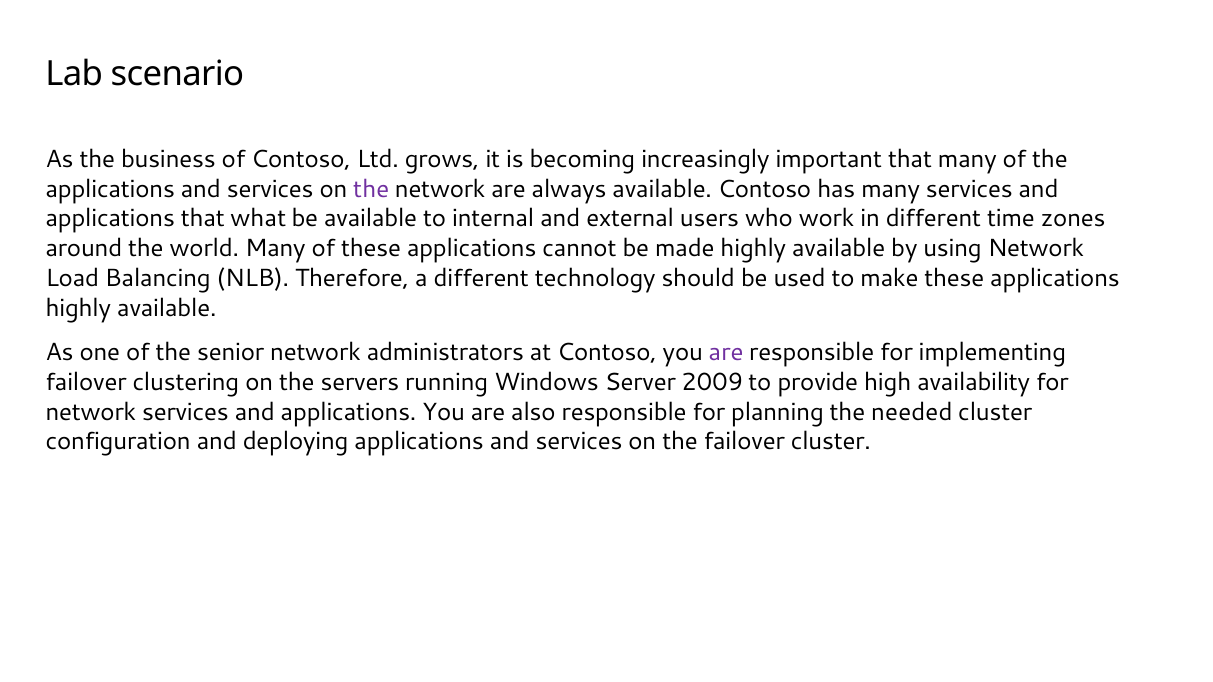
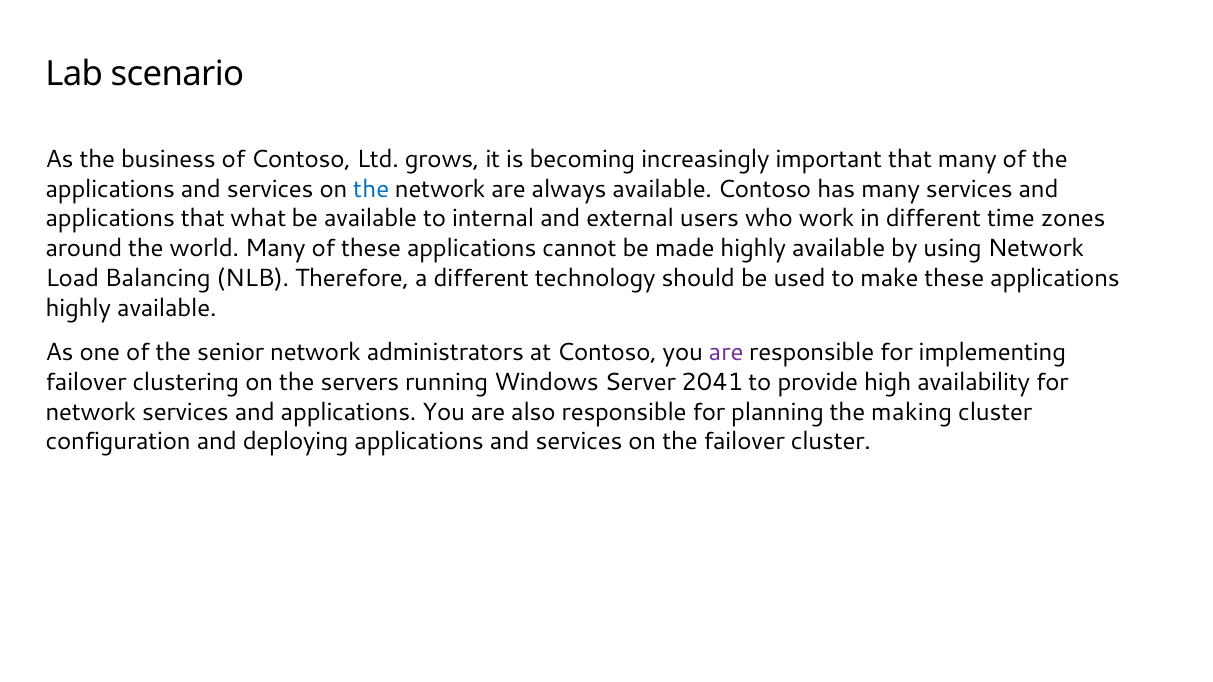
the colour: purple -> blue (371, 189)
2009: 2009 -> 2041 (712, 382)
needed: needed -> making (912, 412)
